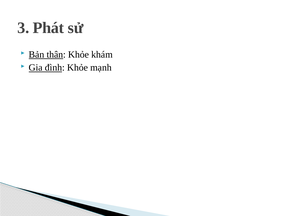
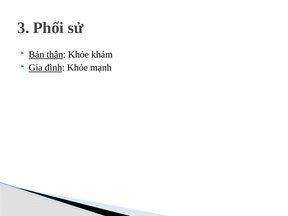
Phát: Phát -> Phối (48, 28)
